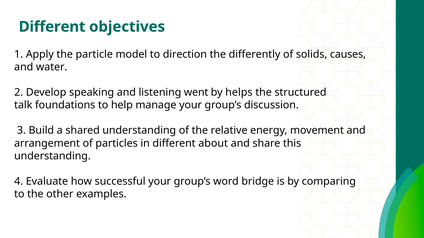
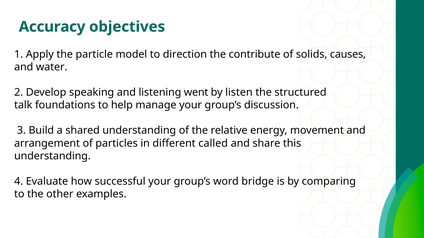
Different: Different -> Accuracy (52, 27)
differently: differently -> contribute (255, 54)
helps: helps -> listen (239, 93)
about: about -> called (213, 143)
